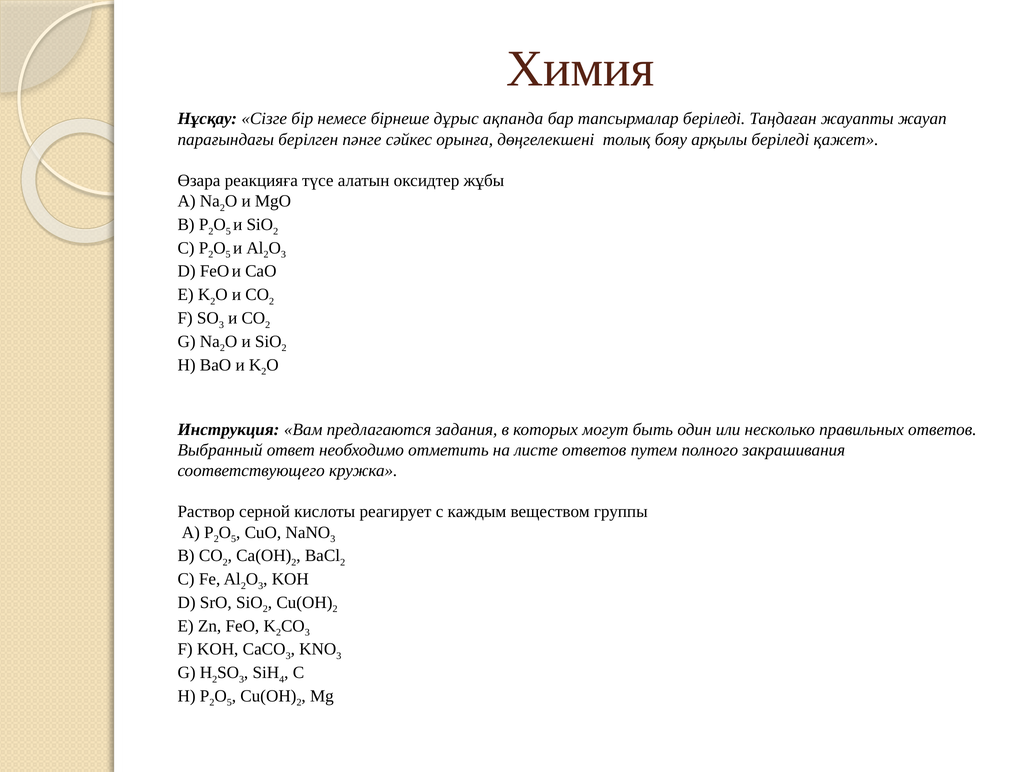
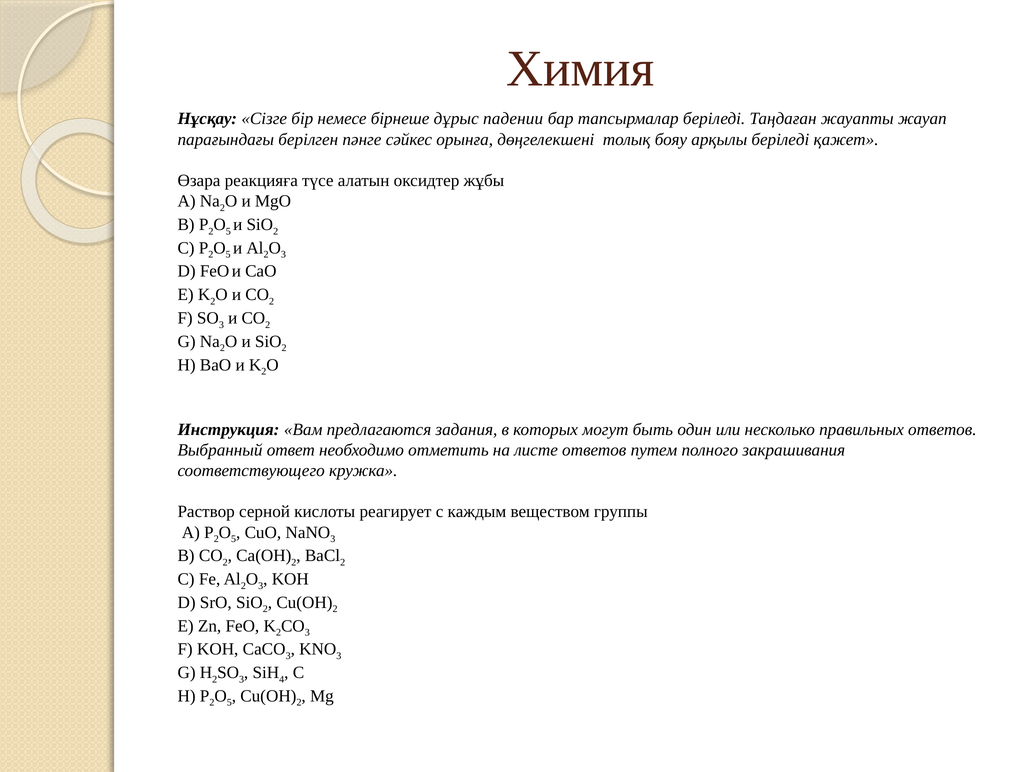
ақпанда: ақпанда -> падении (513, 119)
